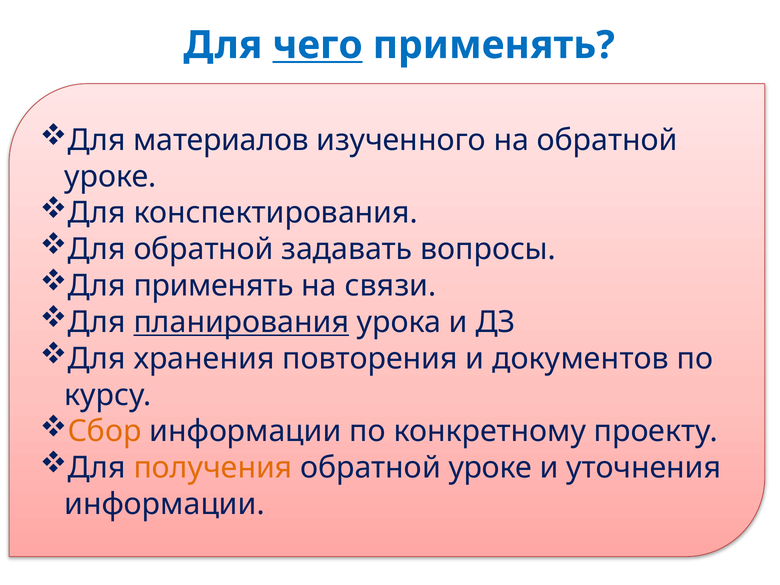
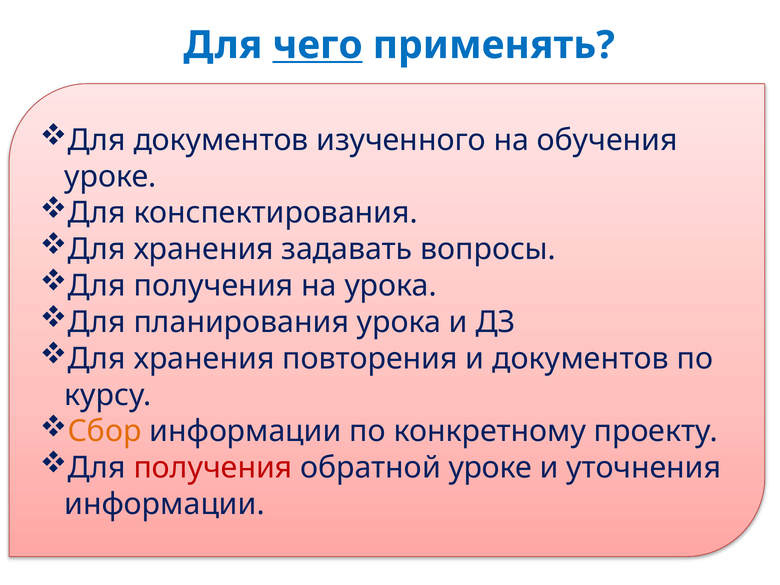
Для материалов: материалов -> документов (221, 140)
на обратной: обратной -> обучения (607, 140)
обратной: обратной -> хранения (204, 249)
применять: применять -> получения (214, 286)
на связи: связи -> урока (391, 286)
планирования underline: present -> none (241, 322)
получения colour: orange -> red (213, 468)
